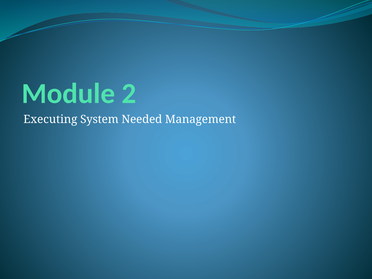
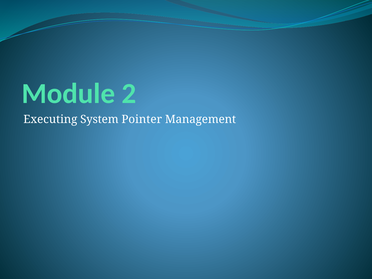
Needed: Needed -> Pointer (142, 119)
